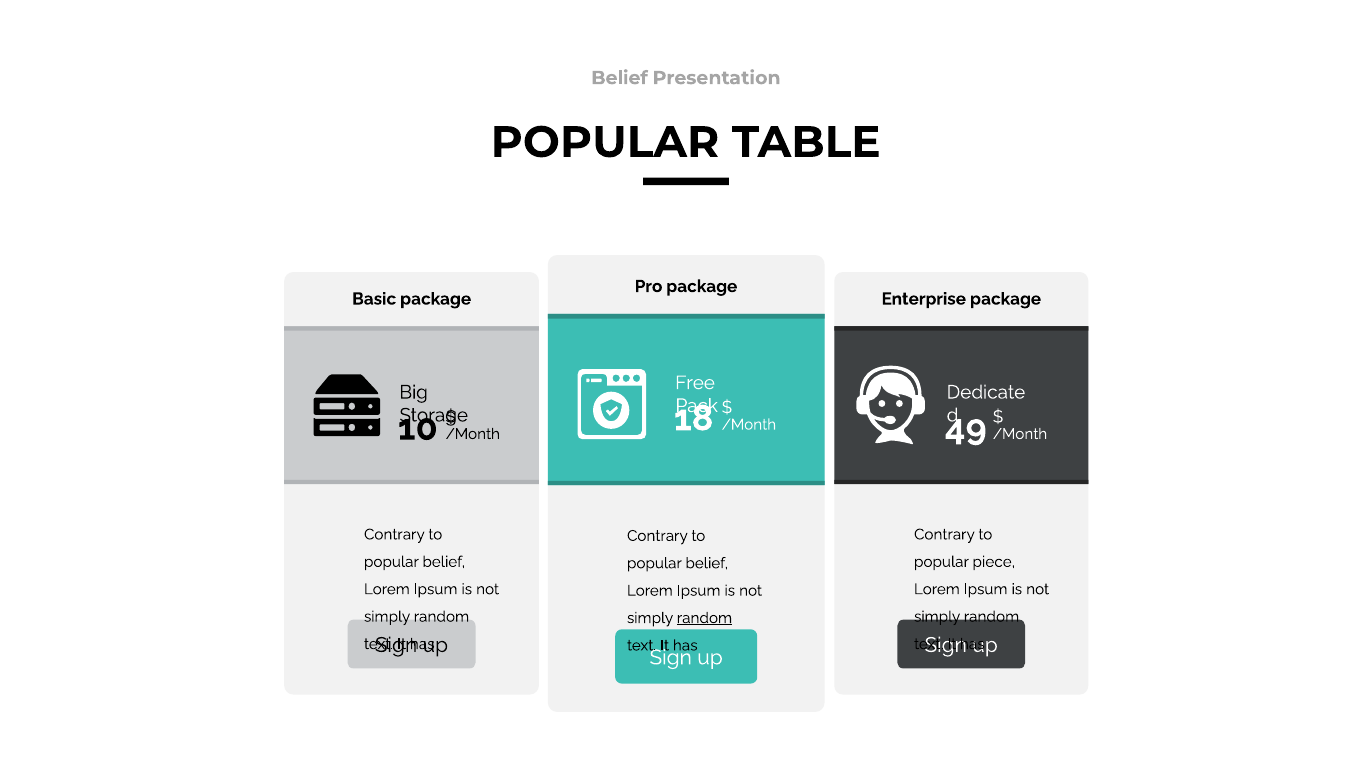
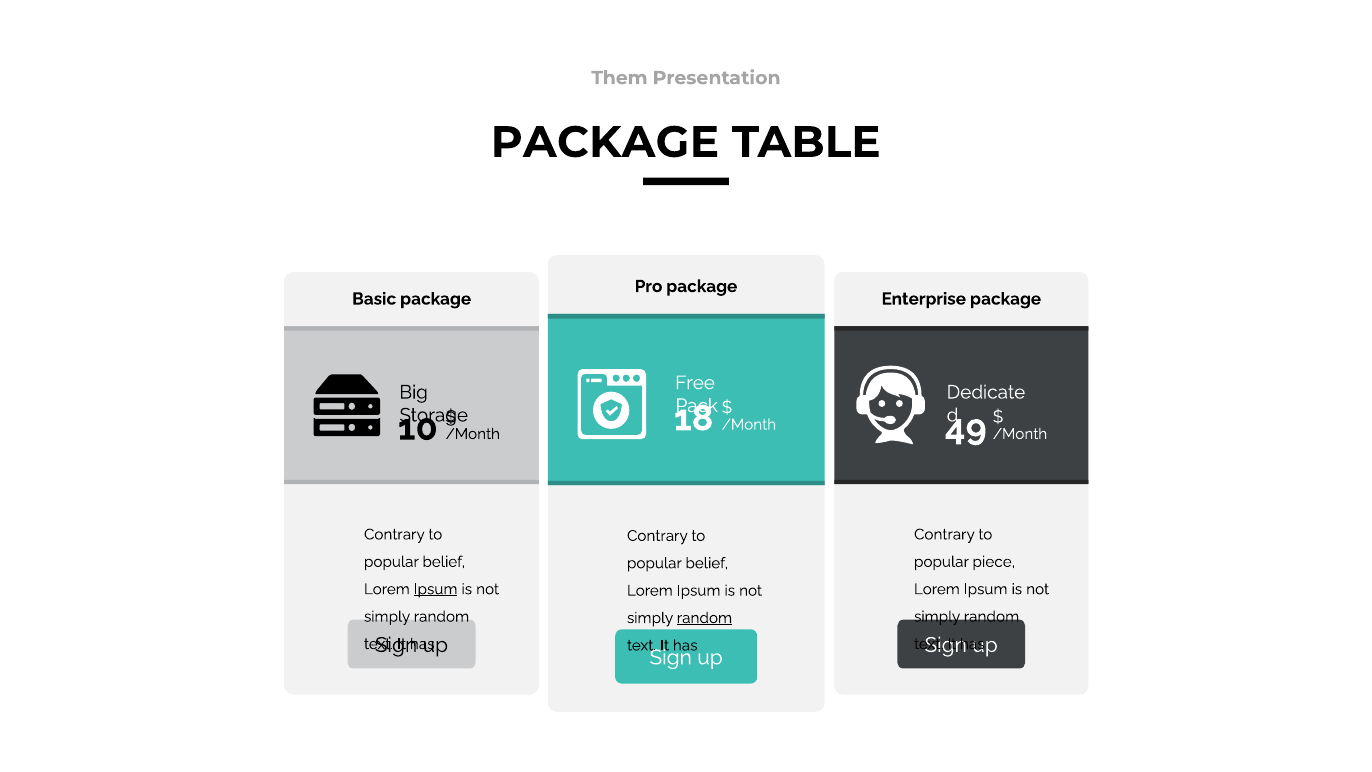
Belief: Belief -> Them (619, 78)
POPULAR: POPULAR -> PACKAGE (605, 142)
Ipsum underline: none -> present (436, 589)
